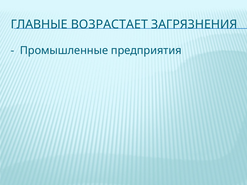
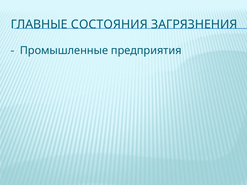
ВОЗРАСТАЕТ: ВОЗРАСТАЕТ -> СОСТОЯНИЯ (109, 25)
